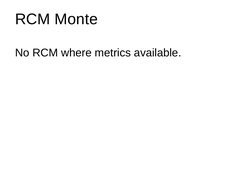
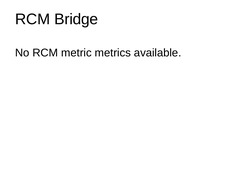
Monte: Monte -> Bridge (76, 19)
where: where -> metric (76, 53)
